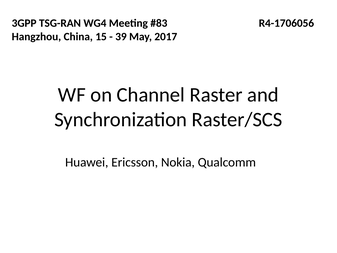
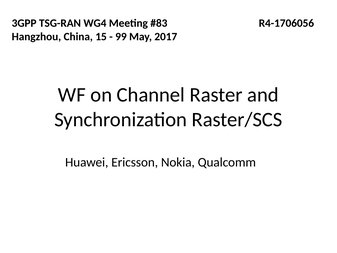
39: 39 -> 99 (121, 37)
